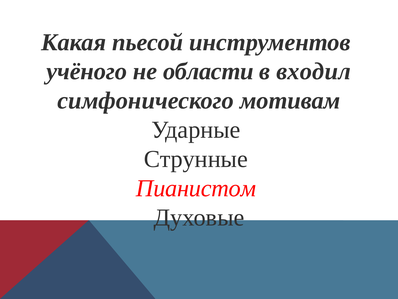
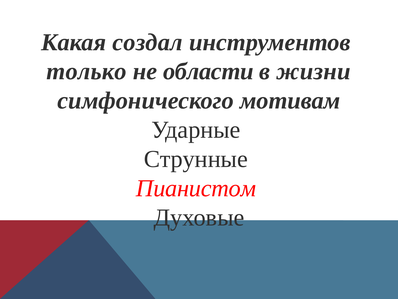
пьесой: пьесой -> создал (148, 42)
учёного: учёного -> только (87, 71)
входил: входил -> жизни (314, 71)
